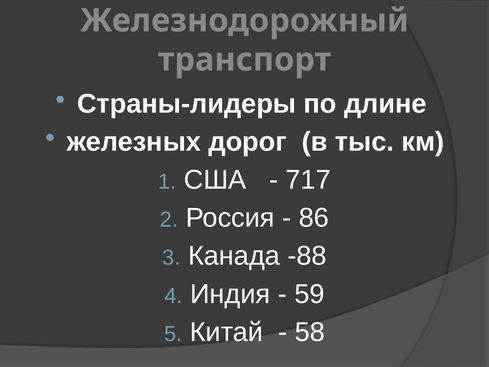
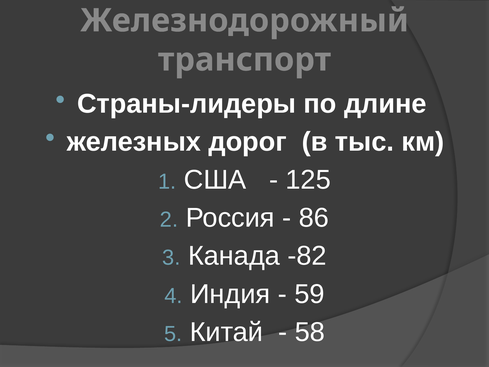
717: 717 -> 125 (308, 180)
-88: -88 -> -82 (307, 256)
